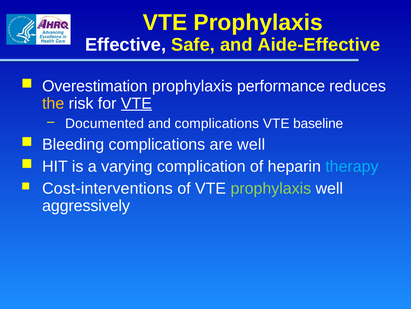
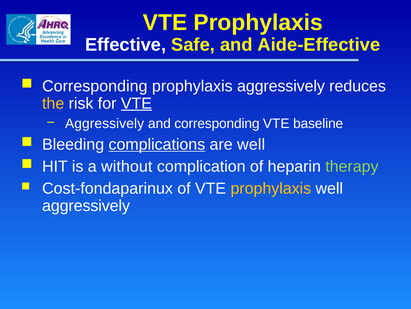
Overestimation: Overestimation -> Corresponding (95, 86)
prophylaxis performance: performance -> aggressively (281, 86)
Documented: Documented -> Aggressively (105, 123)
and complications: complications -> corresponding (217, 123)
complications underline: none -> present (157, 144)
varying: varying -> without (127, 166)
therapy colour: light blue -> light green (352, 166)
Cost-interventions: Cost-interventions -> Cost-fondaparinux (107, 188)
prophylaxis colour: light green -> yellow (271, 188)
